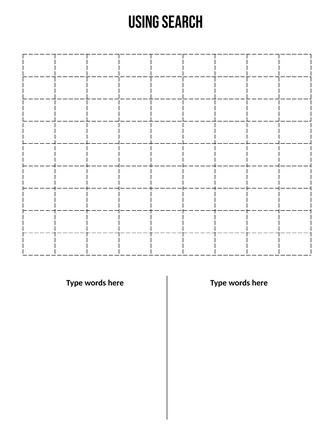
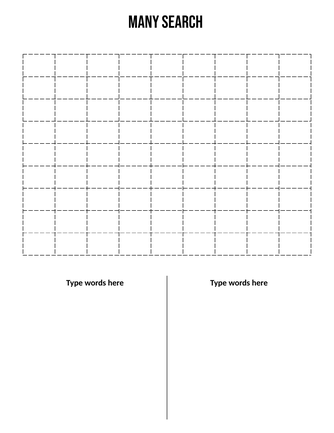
Using: Using -> Many (144, 22)
